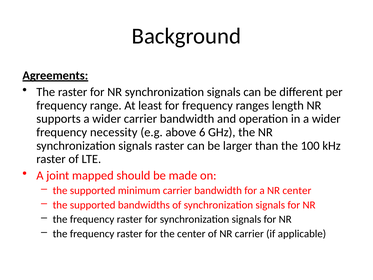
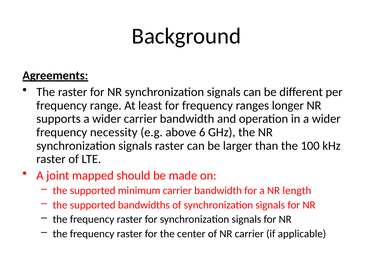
length: length -> longer (288, 105)
NR center: center -> length (297, 190)
